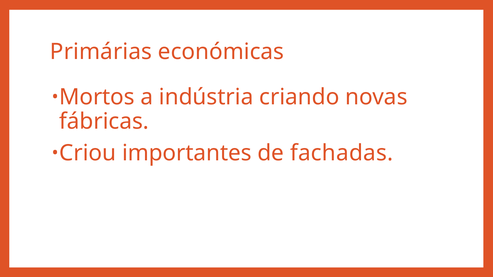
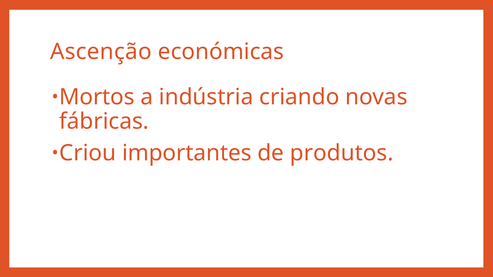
Primárias: Primárias -> Ascenção (101, 52)
fachadas: fachadas -> produtos (342, 153)
